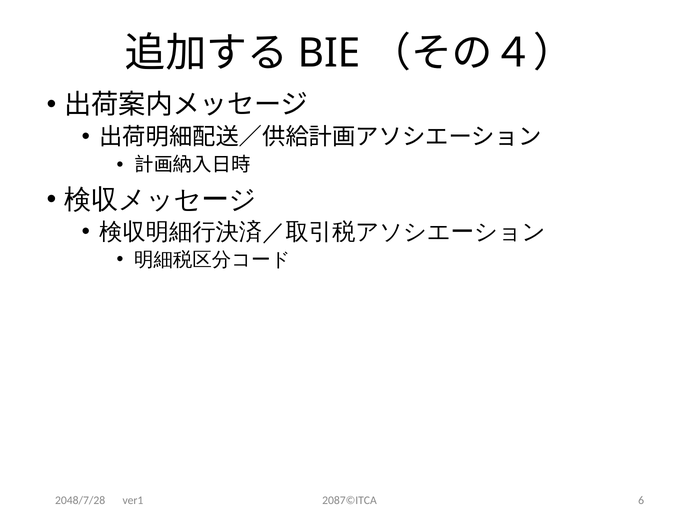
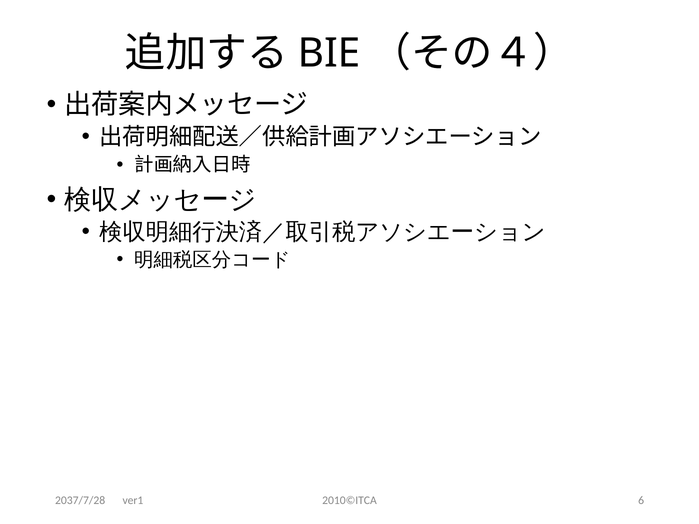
2048/7/28: 2048/7/28 -> 2037/7/28 (80, 501)
2087©ITCA: 2087©ITCA -> 2010©ITCA (349, 501)
